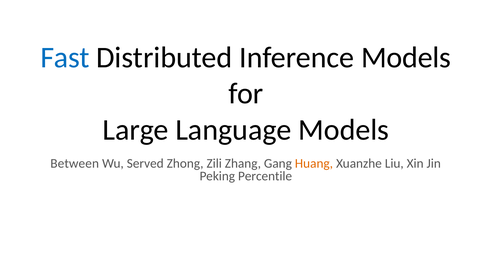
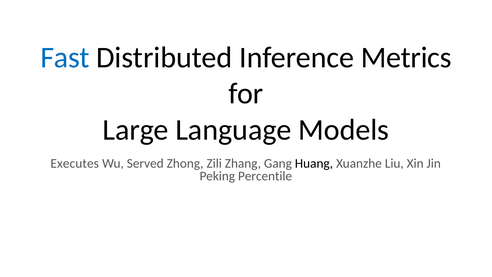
Inference Models: Models -> Metrics (406, 58)
Between: Between -> Executes (75, 163)
Huang colour: orange -> black (314, 163)
